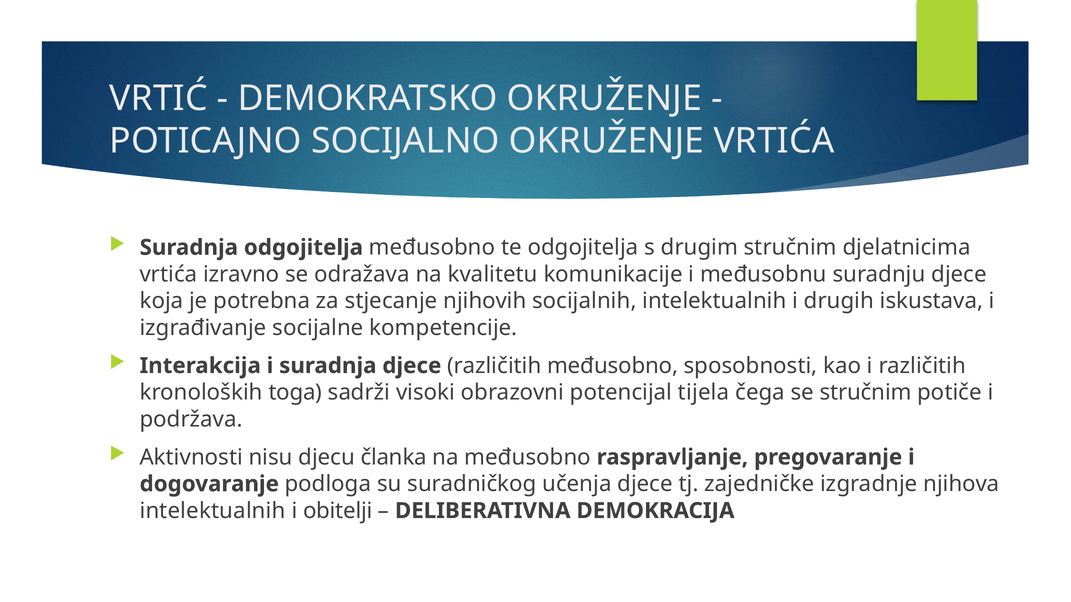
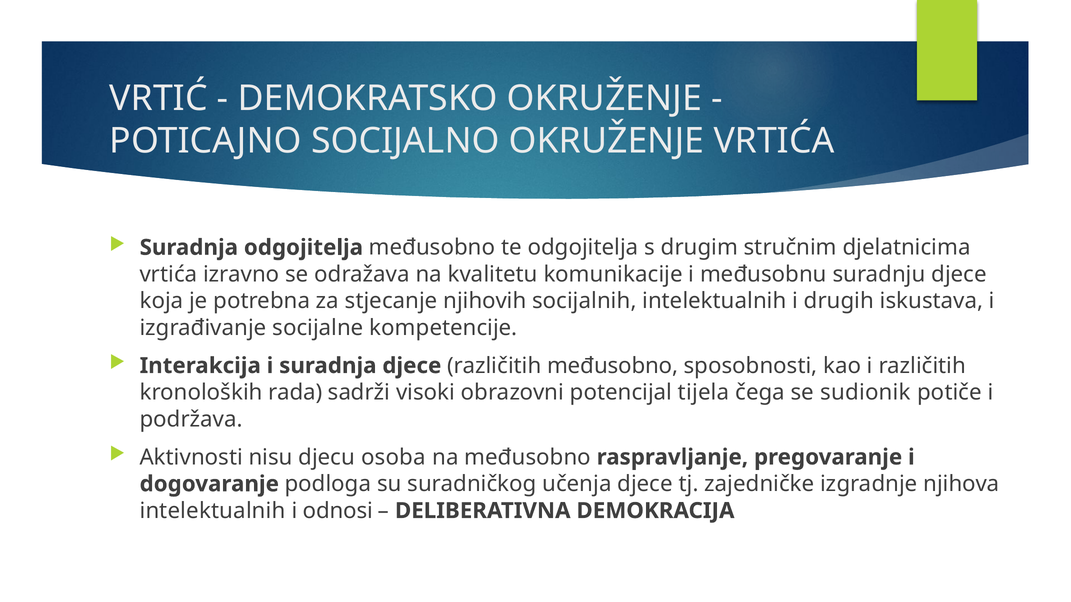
toga: toga -> rada (295, 393)
se stručnim: stručnim -> sudionik (865, 393)
članka: članka -> osoba (393, 458)
obitelji: obitelji -> odnosi (338, 511)
